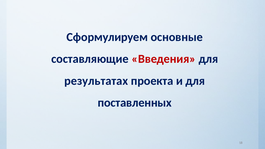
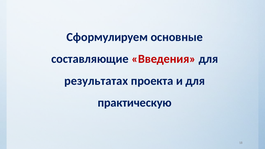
поставленных: поставленных -> практическую (135, 103)
